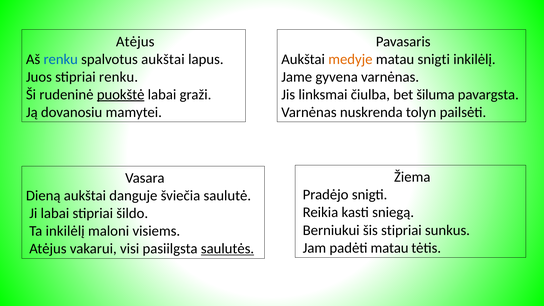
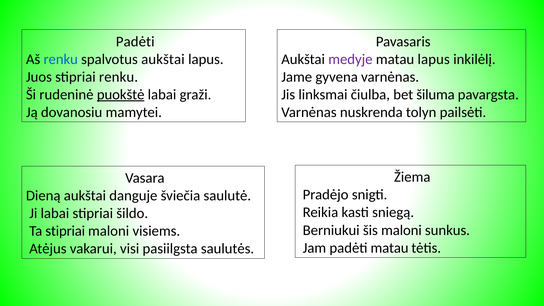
Atėjus: Atėjus -> Padėti (135, 41)
medyje colour: orange -> purple (350, 59)
matau snigti: snigti -> lapus (434, 59)
šis stipriai: stipriai -> maloni (401, 230)
Ta inkilėlį: inkilėlį -> stipriai (65, 231)
saulutės underline: present -> none (227, 249)
